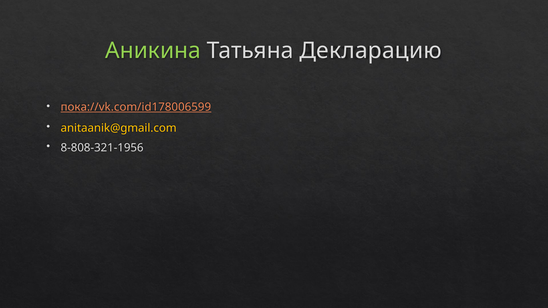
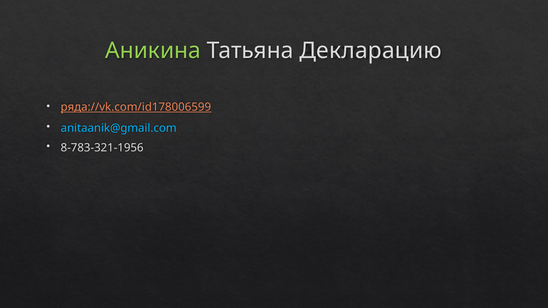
пока://vk.com/id178006599: пока://vk.com/id178006599 -> ряда://vk.com/id178006599 (136, 107)
anitaanik@gmail.com colour: yellow -> light blue (119, 128)
8-808-321-1956: 8-808-321-1956 -> 8-783-321-1956 (102, 148)
